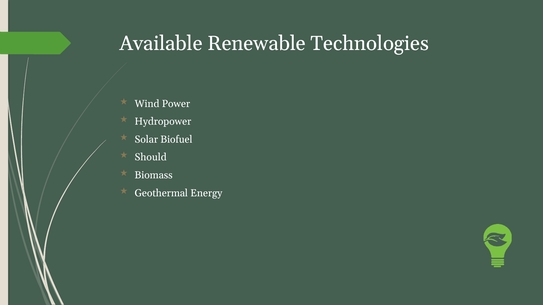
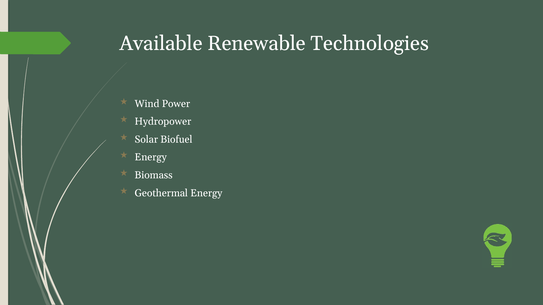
Should: Should -> Energy (151, 158)
